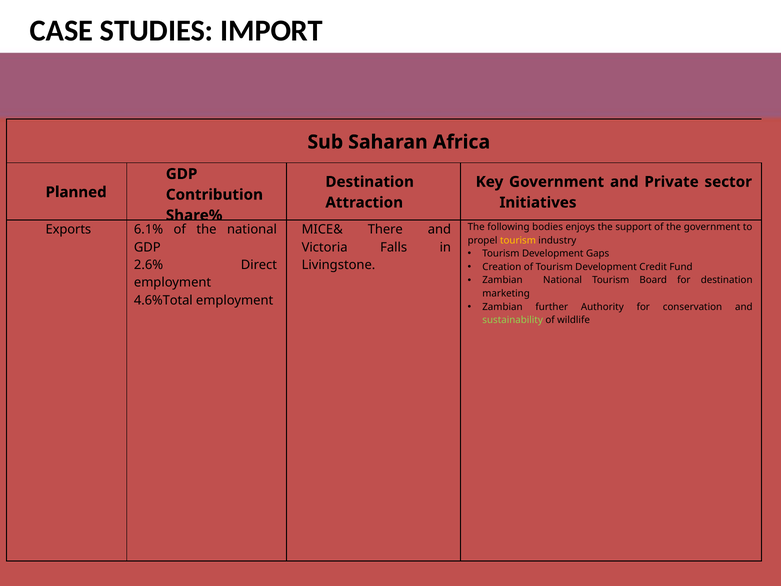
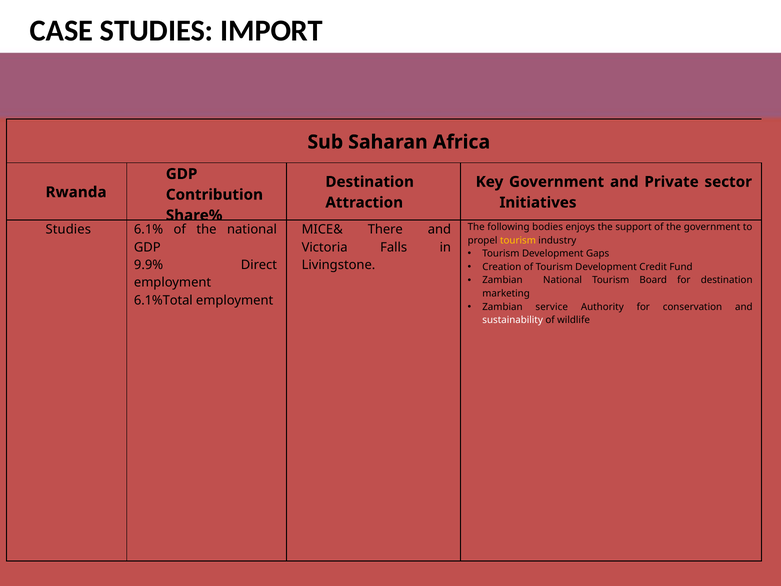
Planned: Planned -> Rwanda (76, 192)
Exports: Exports -> Studies (68, 229)
2.6%: 2.6% -> 9.9% (149, 265)
4.6%Total: 4.6%Total -> 6.1%Total (163, 300)
further: further -> service (552, 307)
sustainability colour: light green -> white (513, 320)
